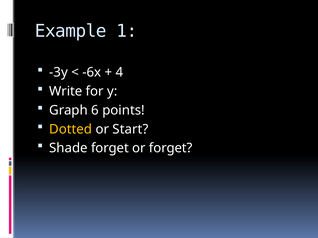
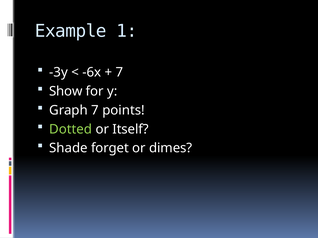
4: 4 -> 7 (119, 72)
Write: Write -> Show (66, 91)
Graph 6: 6 -> 7 (95, 110)
Dotted colour: yellow -> light green (71, 129)
Start: Start -> Itself (130, 129)
or forget: forget -> dimes (171, 148)
